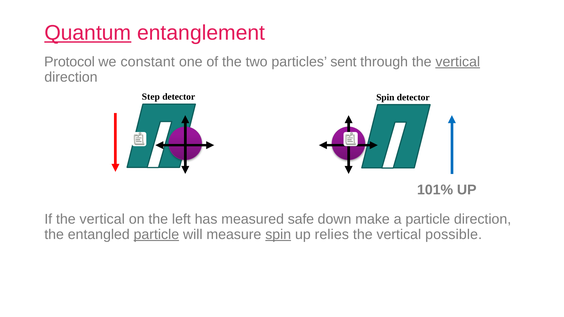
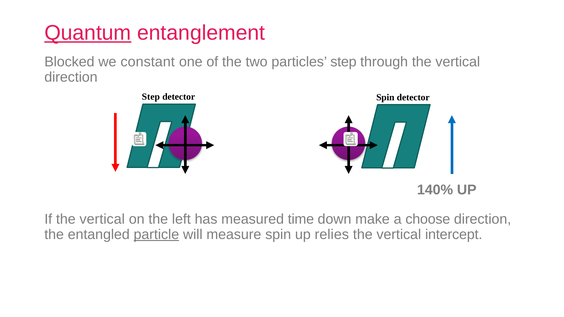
Protocol: Protocol -> Blocked (69, 62)
particles sent: sent -> step (343, 62)
vertical underline: present -> none (458, 62)
101%: 101% -> 140% (435, 190)
safe: safe -> time (301, 219)
a particle: particle -> choose (428, 219)
spin underline: present -> none (278, 235)
possible: possible -> intercept (454, 235)
